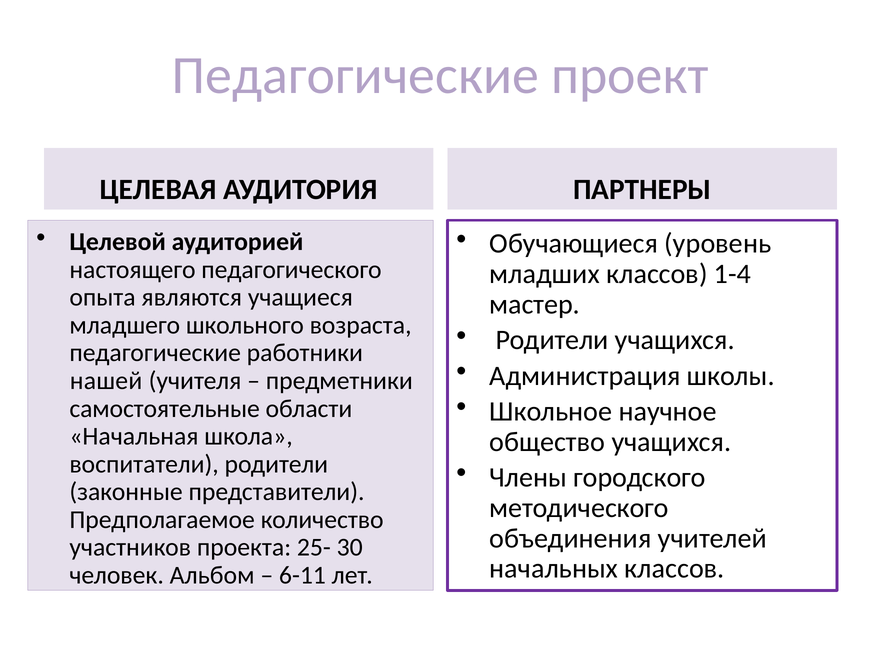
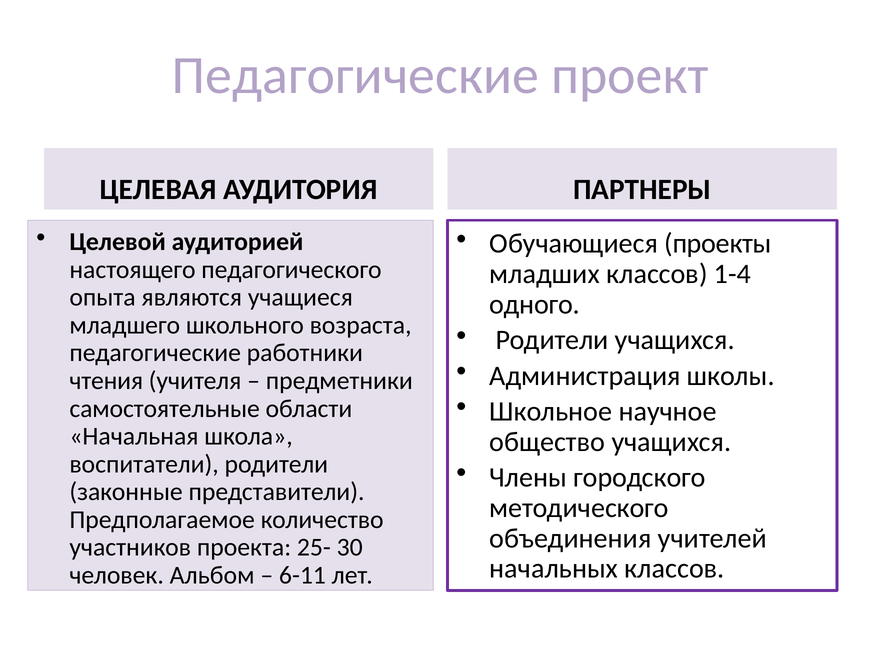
уровень: уровень -> проекты (718, 244)
мастер: мастер -> одного (535, 304)
нашей: нашей -> чтения (106, 381)
